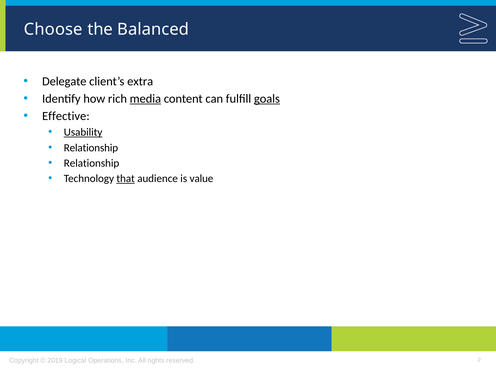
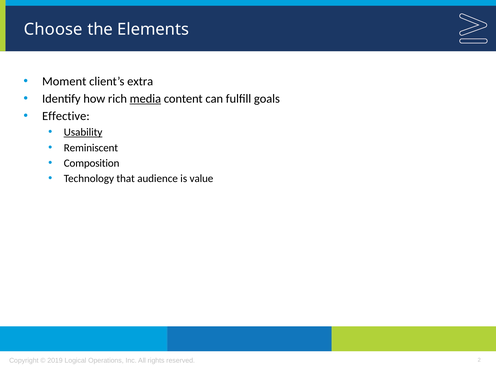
Balanced: Balanced -> Elements (153, 29)
Delegate: Delegate -> Moment (64, 81)
goals underline: present -> none (267, 99)
Relationship: Relationship -> Reminiscent (91, 148)
Relationship: Relationship -> Composition (92, 163)
that underline: present -> none (126, 179)
